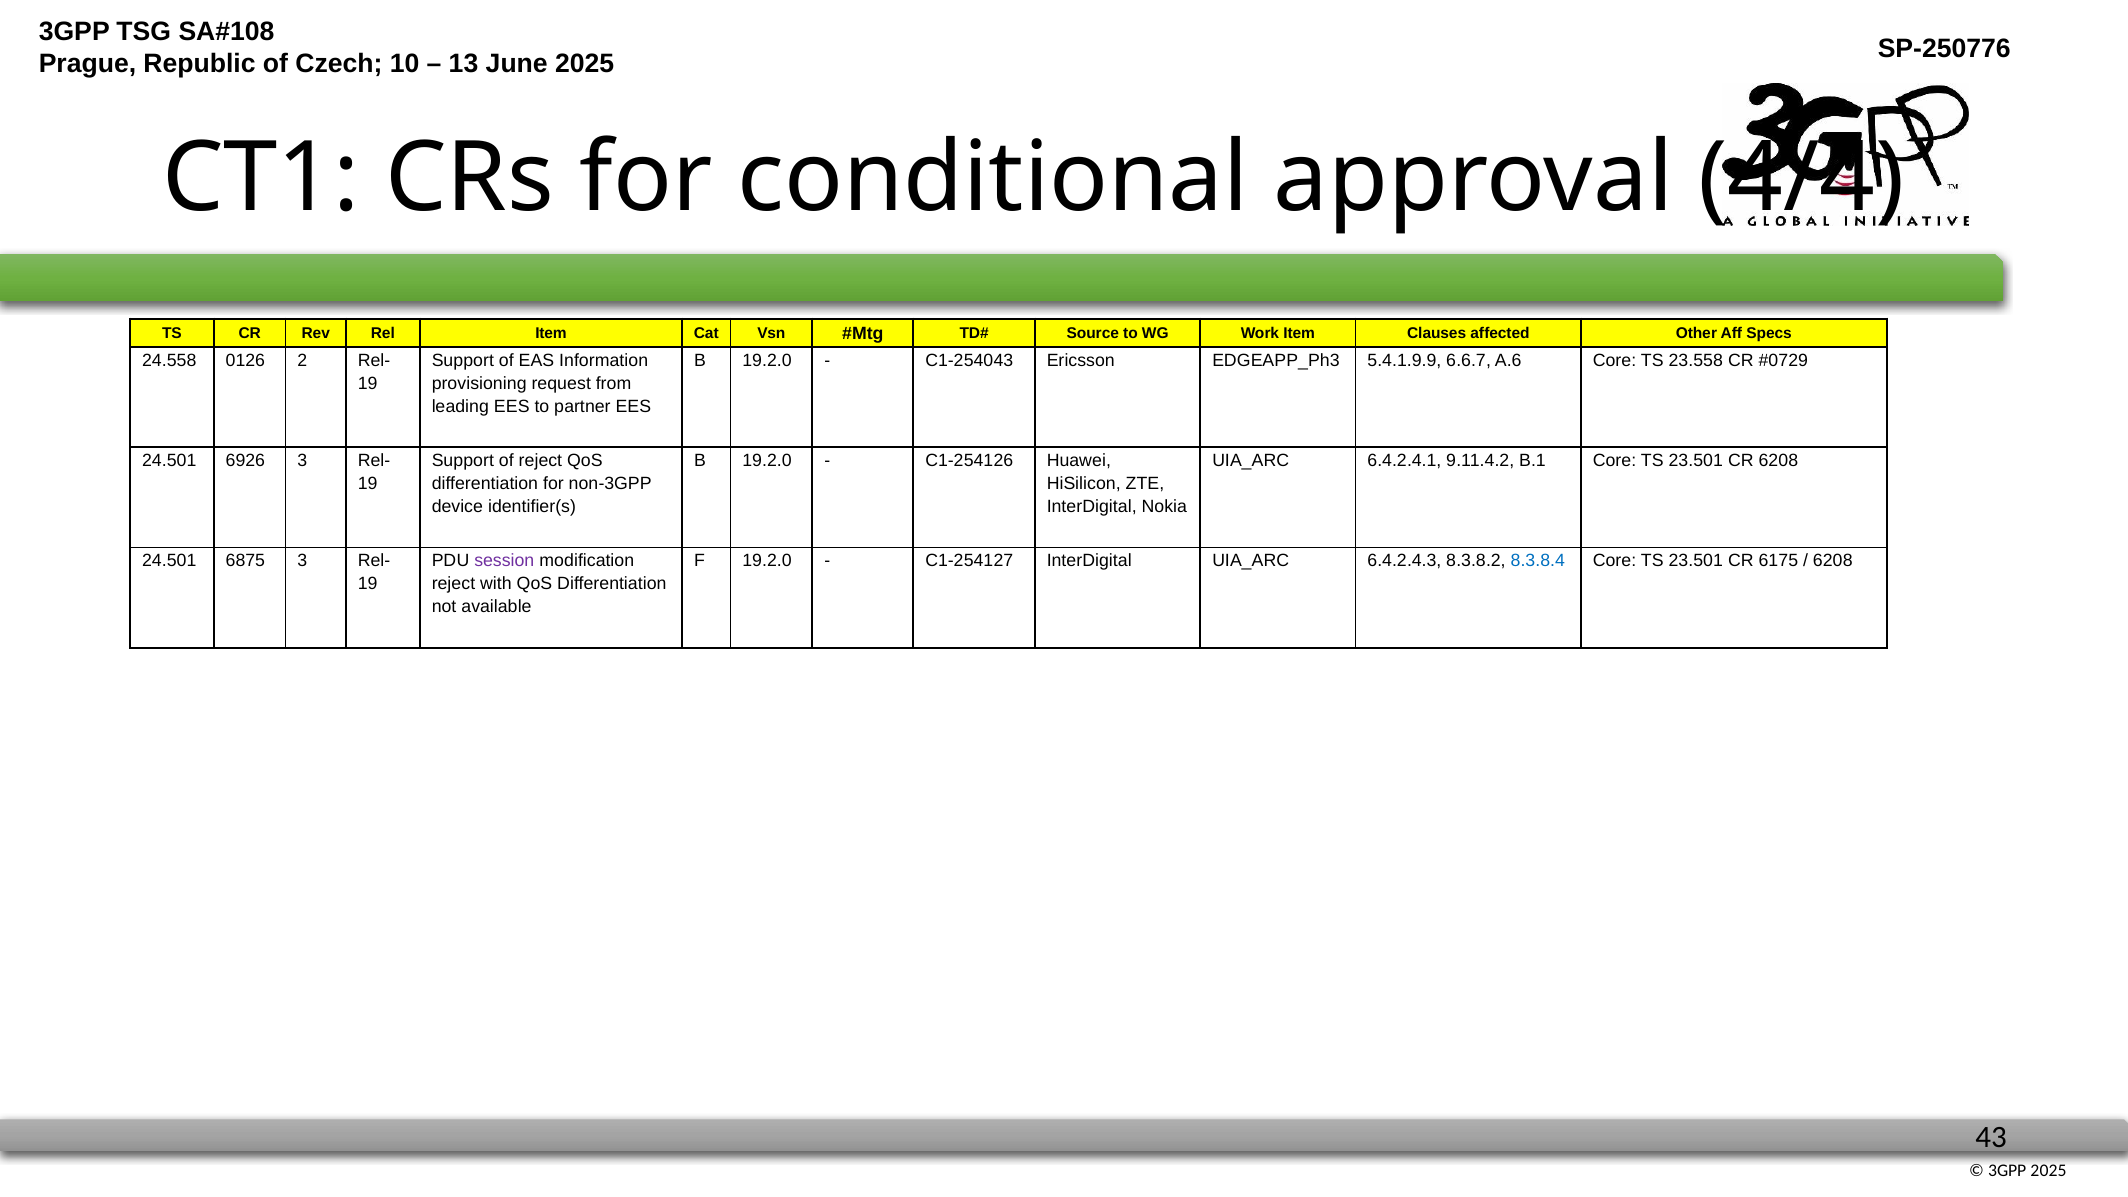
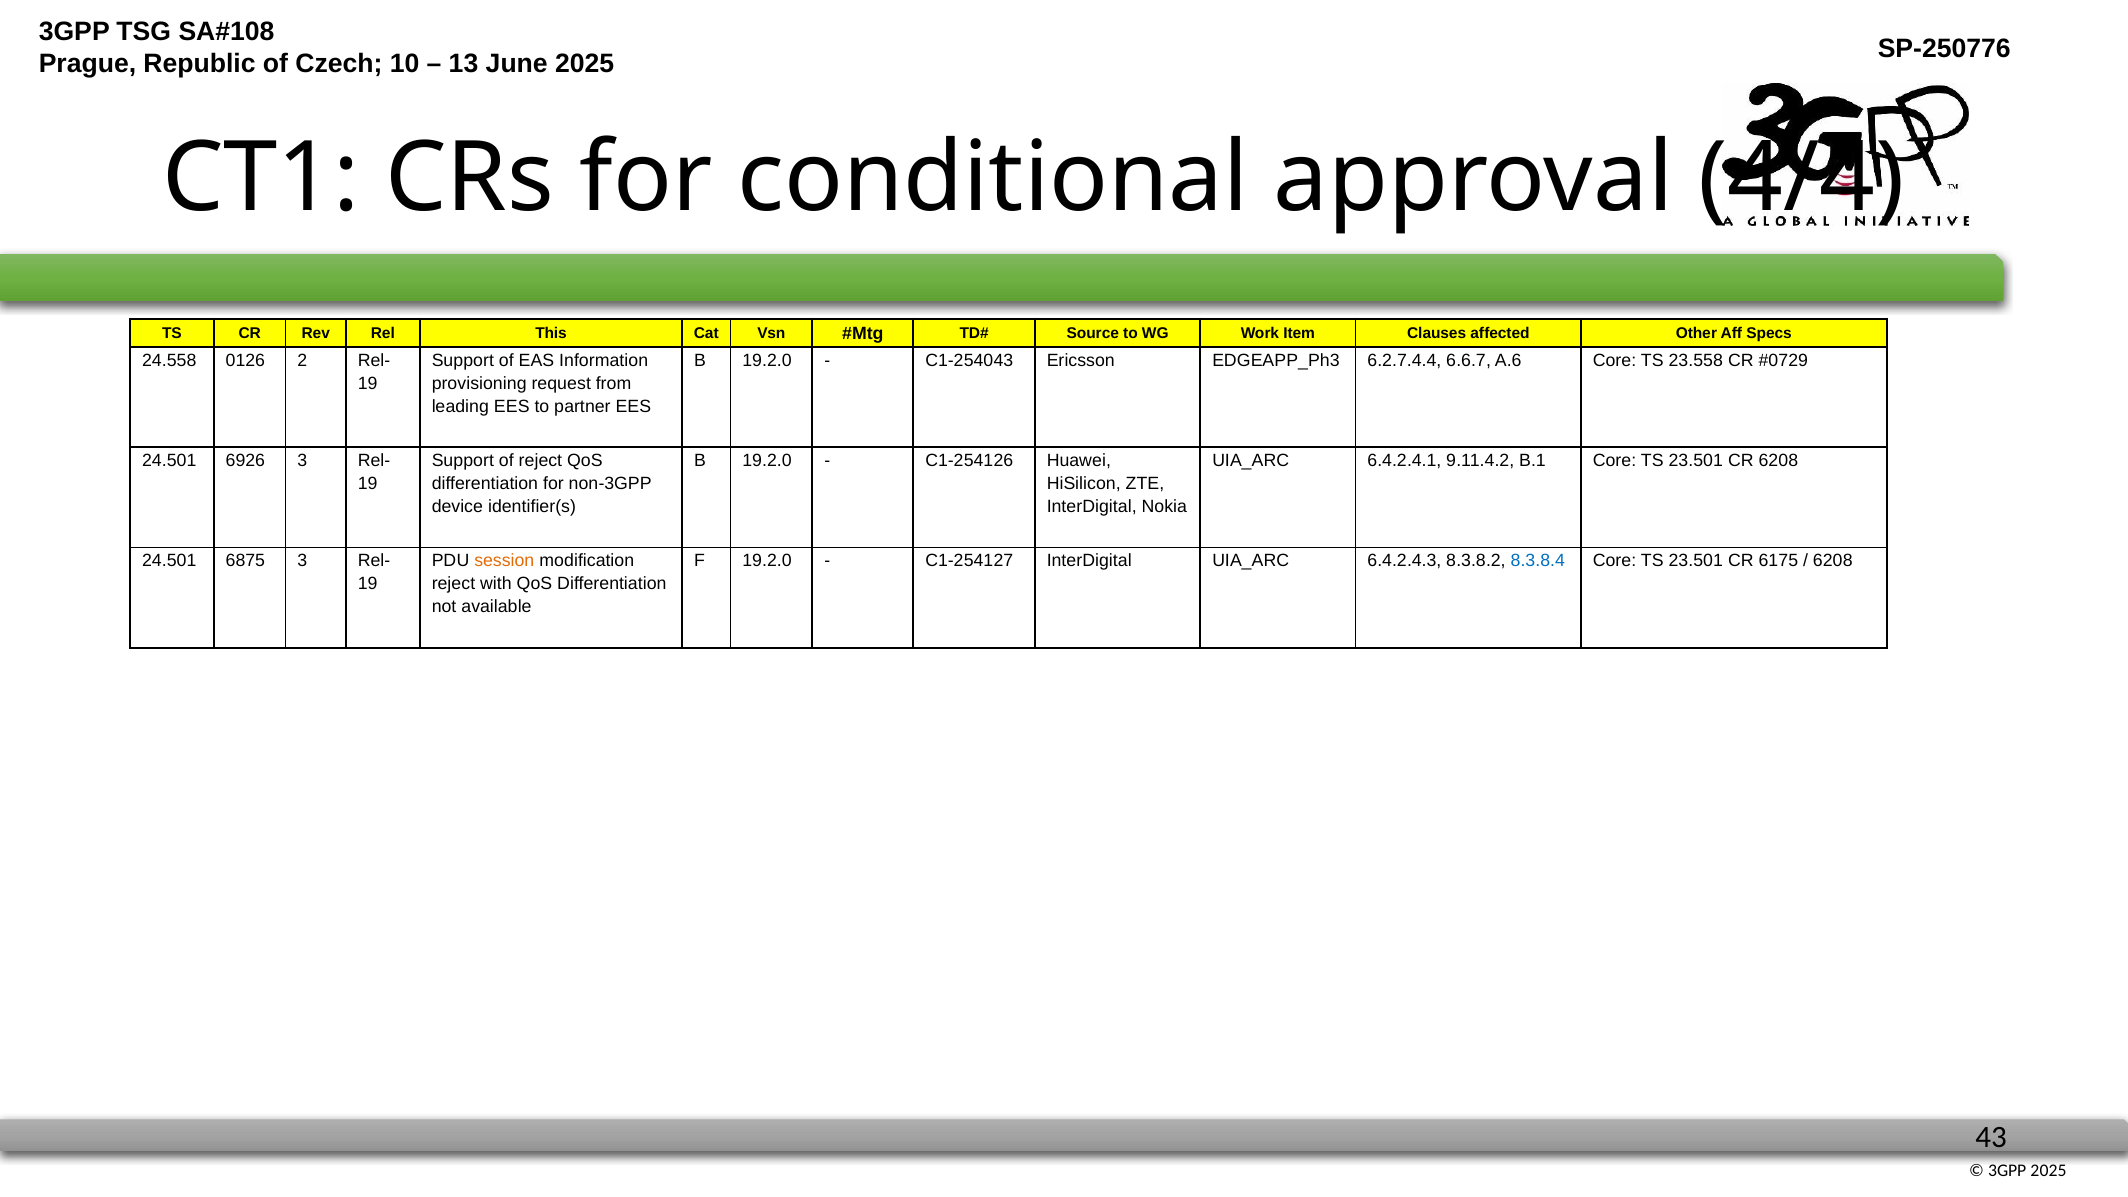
Rel Item: Item -> This (551, 334)
5.4.1.9.9: 5.4.1.9.9 -> 6.2.7.4.4 (1404, 360)
session colour: purple -> orange (504, 561)
